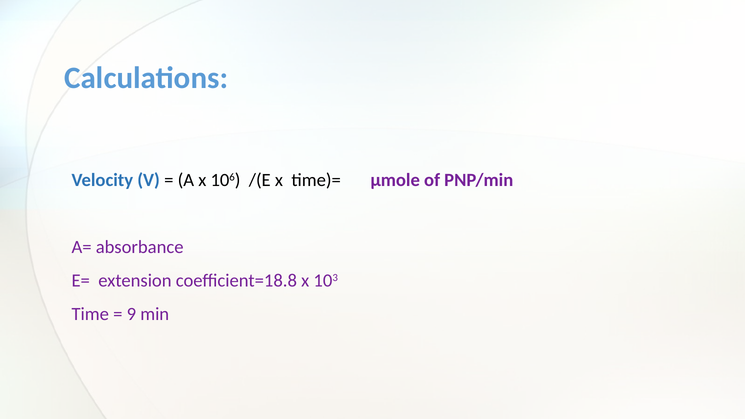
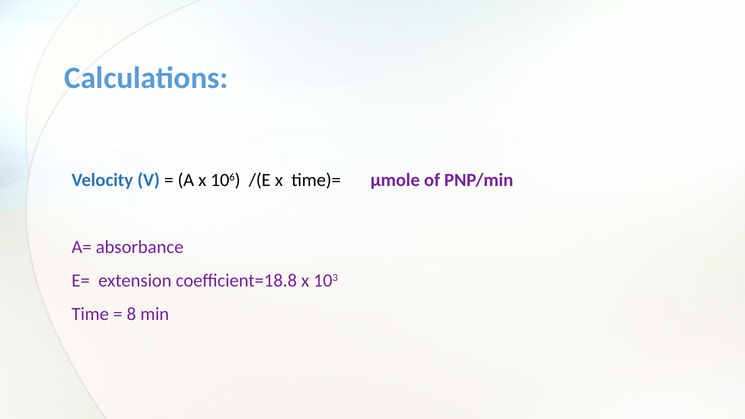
9: 9 -> 8 (131, 314)
